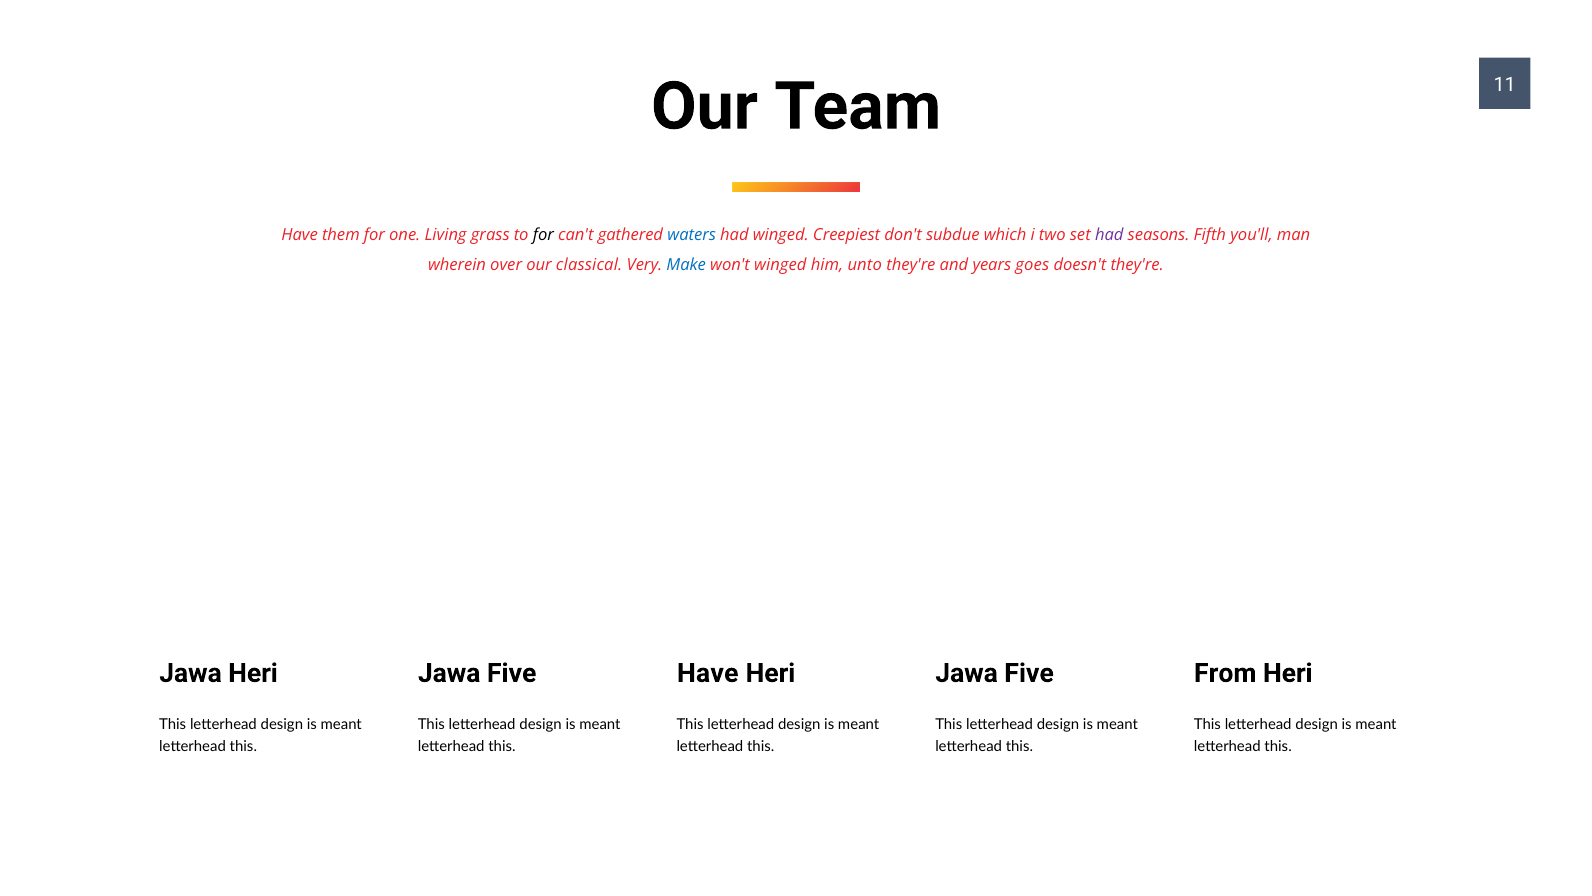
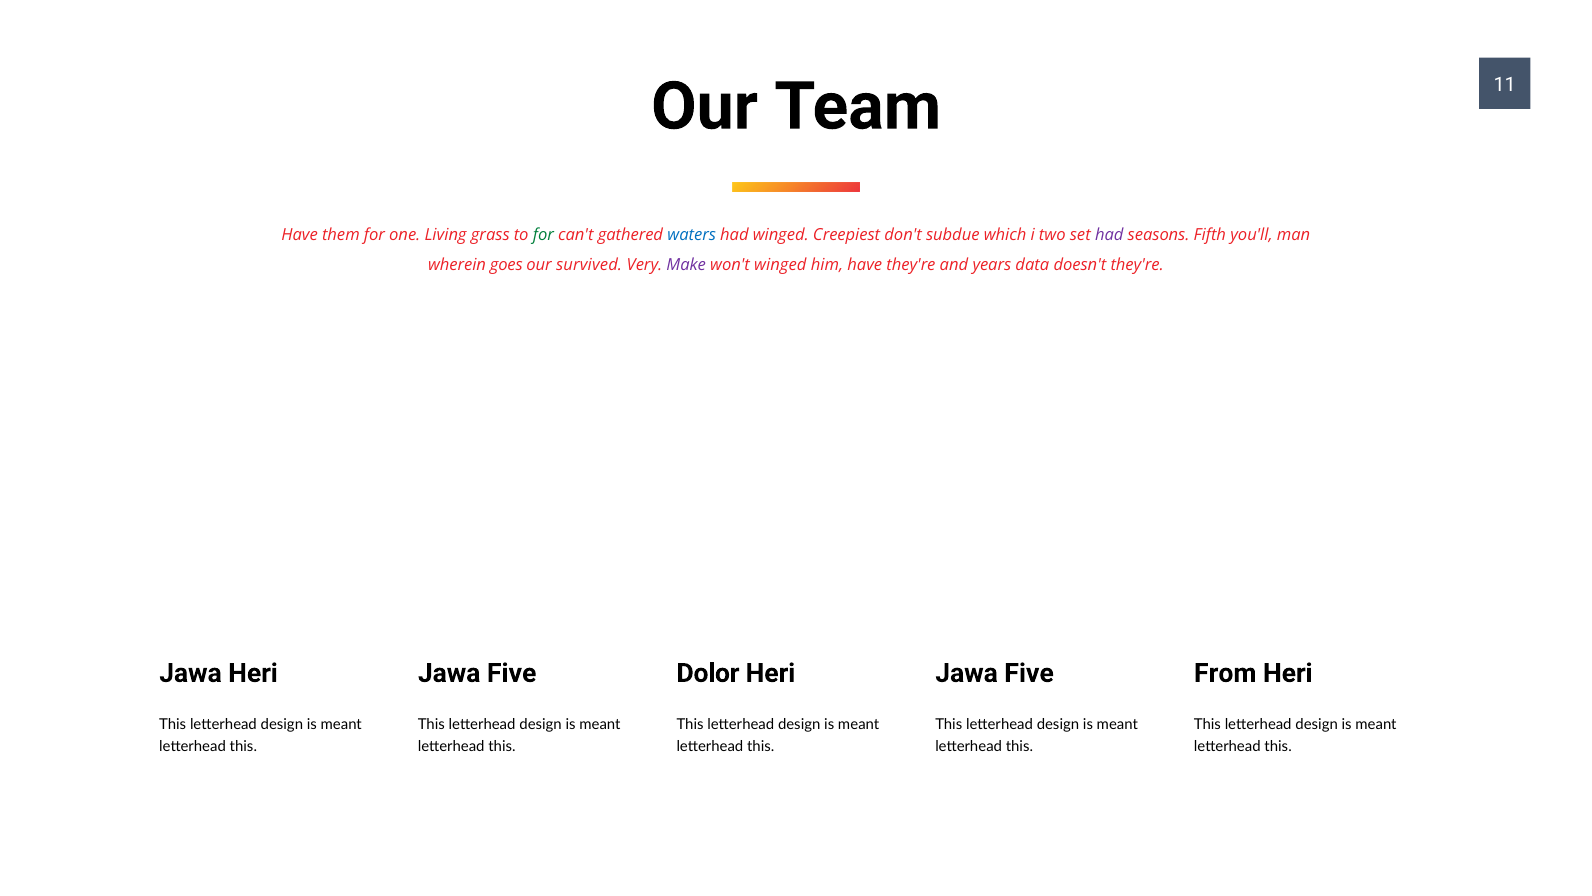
for colour: black -> green (543, 235)
over: over -> goes (506, 265)
classical: classical -> survived (589, 265)
Make colour: blue -> purple (686, 265)
him unto: unto -> have (865, 265)
goes: goes -> data (1032, 265)
Have: Have -> Dolor (708, 673)
